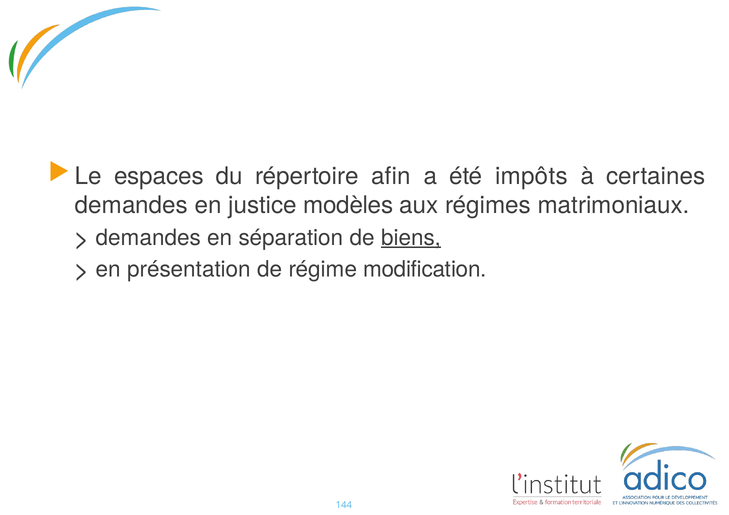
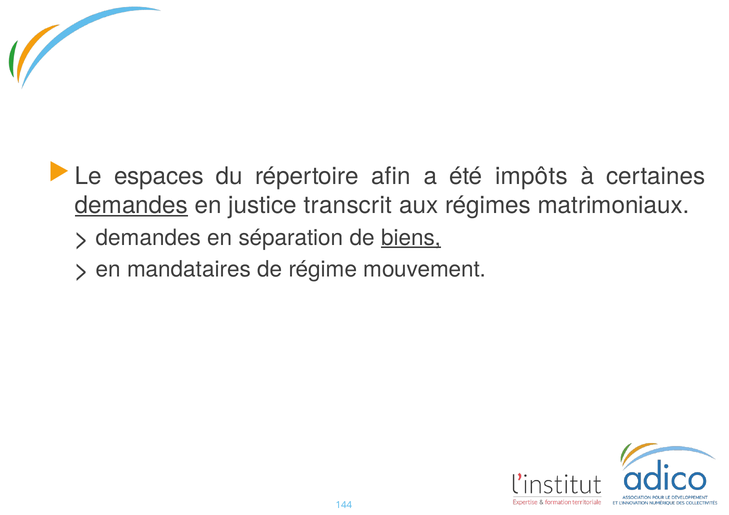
demandes underline: none -> present (131, 206)
modèles: modèles -> transcrit (348, 206)
présentation: présentation -> mandataires (189, 269)
modification: modification -> mouvement (425, 269)
